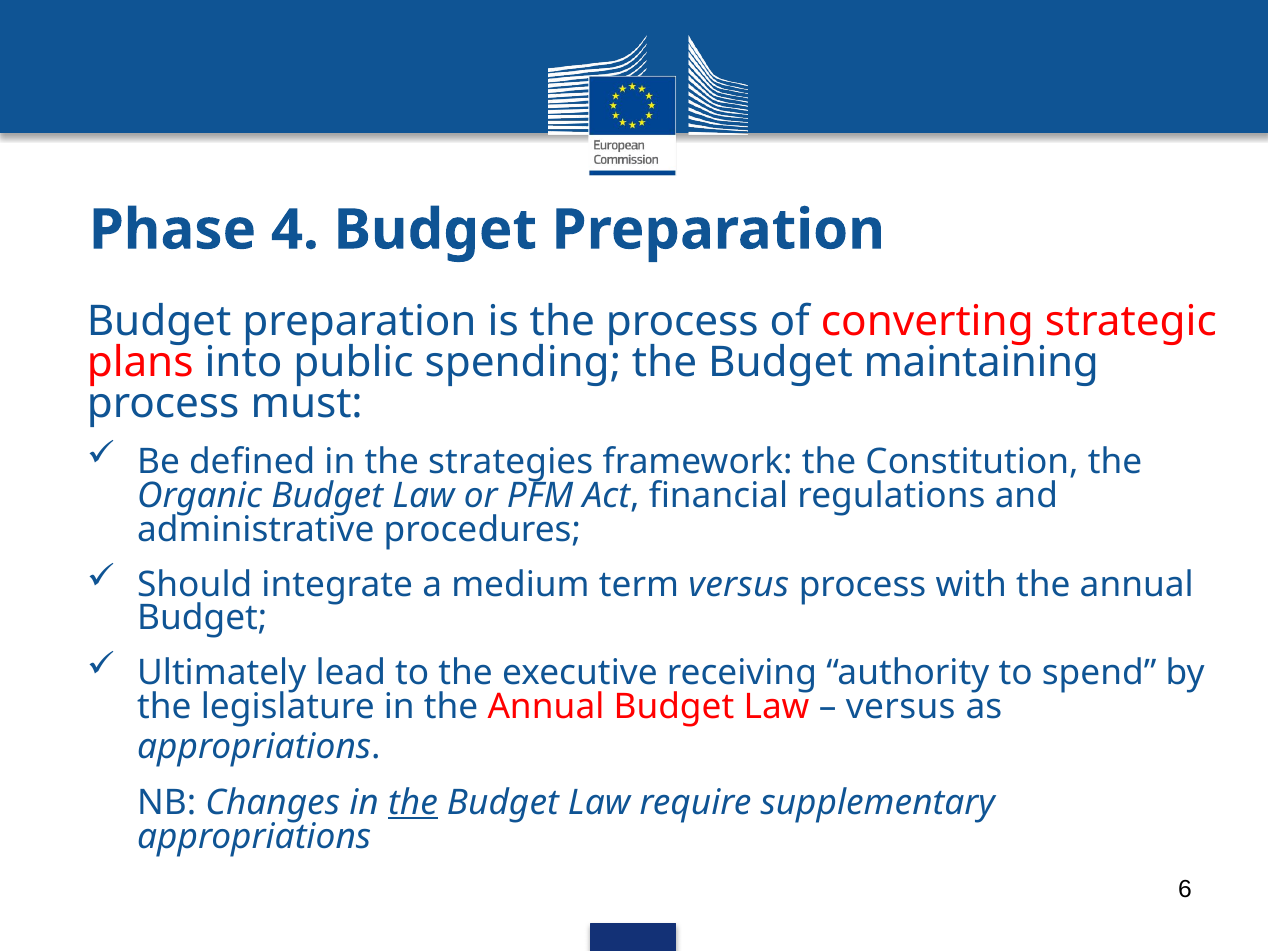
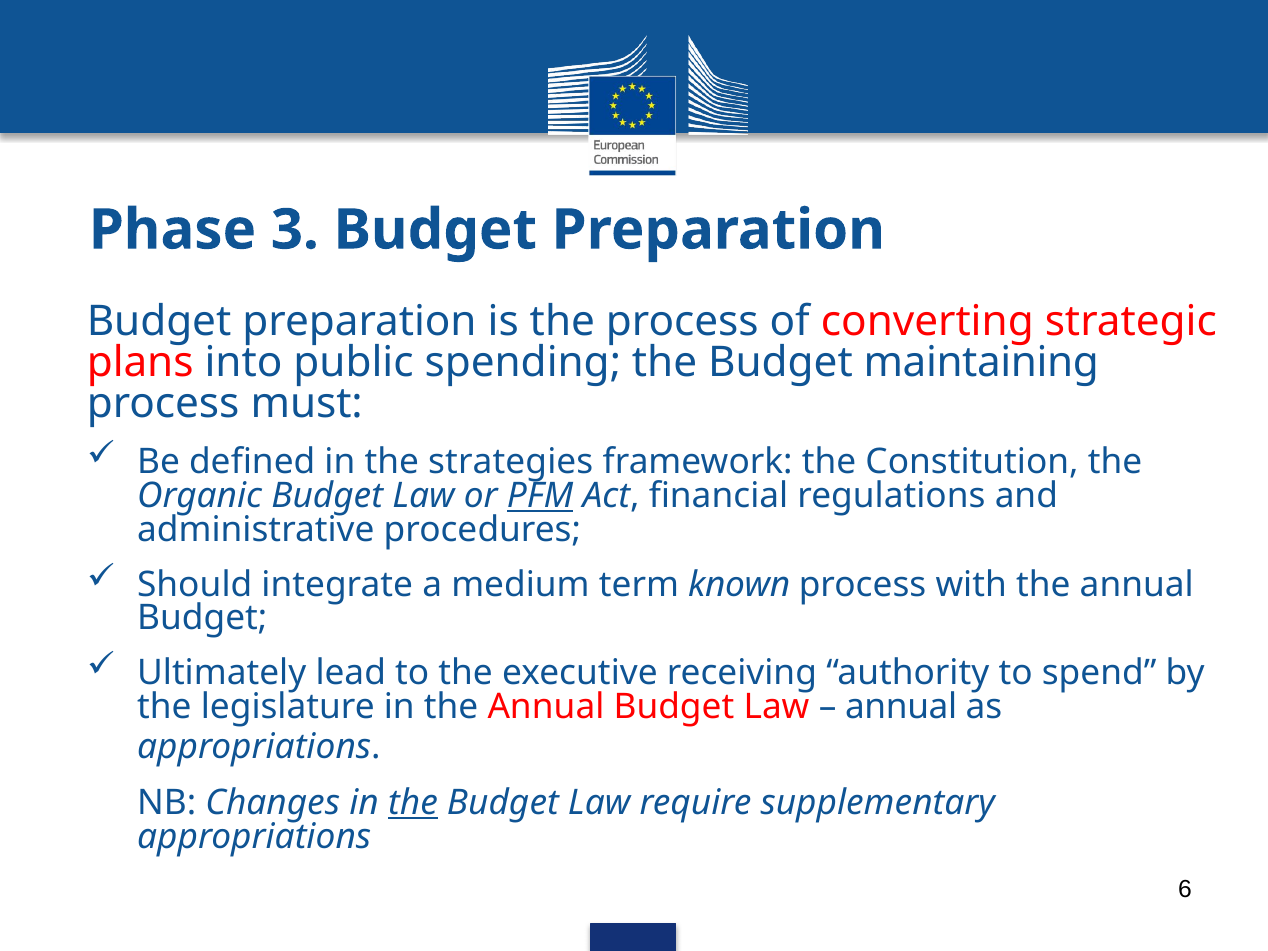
4: 4 -> 3 (295, 230)
PFM underline: none -> present (540, 496)
term versus: versus -> known (739, 584)
versus: versus -> annual (901, 707)
